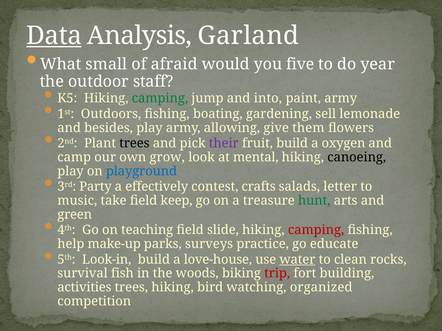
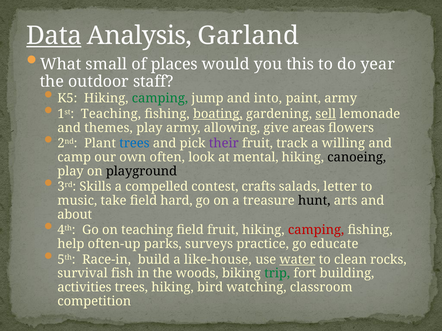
afraid: afraid -> places (174, 64)
five: five -> this (300, 64)
1st Outdoors: Outdoors -> Teaching (111, 114)
boating underline: none -> present (218, 114)
sell underline: none -> present (326, 114)
besides: besides -> themes (109, 128)
them: them -> areas (309, 128)
trees colour: black -> blue (134, 144)
fruit build: build -> track (292, 144)
oxygen: oxygen -> willing (343, 144)
grow: grow -> often (167, 157)
playground colour: blue -> black (142, 171)
Party: Party -> Skills (95, 187)
effectively: effectively -> compelled (157, 187)
keep: keep -> hard (176, 201)
hunt colour: green -> black (314, 201)
green: green -> about (75, 215)
field slide: slide -> fruit (223, 230)
make-up: make-up -> often-up (114, 244)
Look-in: Look-in -> Race-in (107, 260)
love-house: love-house -> like-house (218, 260)
trip colour: red -> green (277, 274)
organized: organized -> classroom (321, 288)
